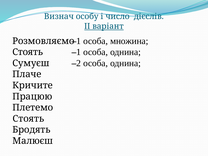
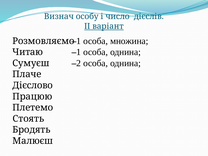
Стоять: Стоять -> Читаю (28, 52)
Кричите: Кричите -> Дієслово (33, 85)
